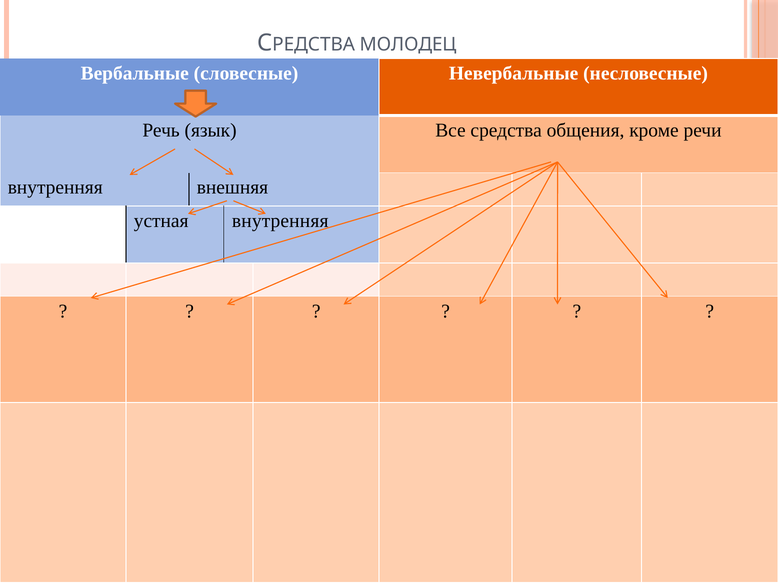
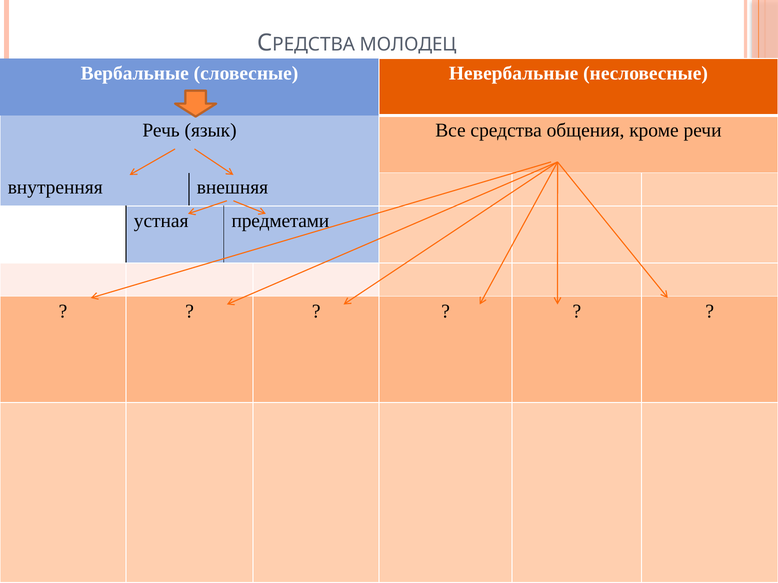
устная внутренняя: внутренняя -> предметами (280, 221)
